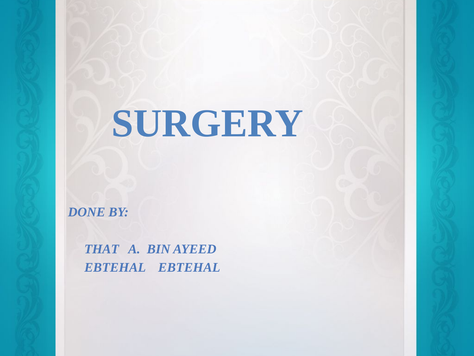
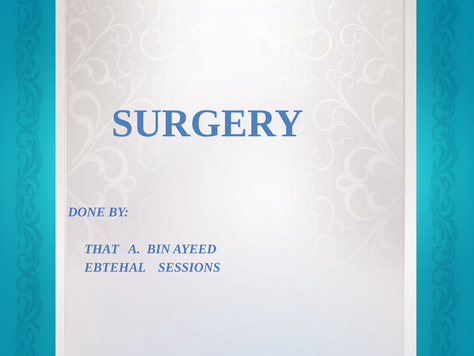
EBTEHAL EBTEHAL: EBTEHAL -> SESSIONS (189, 267)
